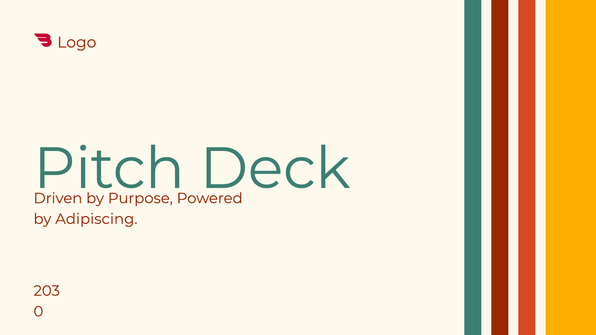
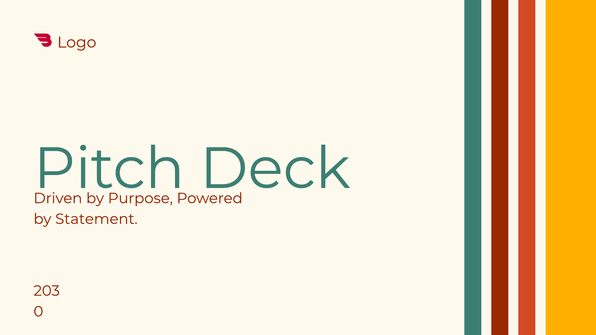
Adipiscing: Adipiscing -> Statement (96, 219)
